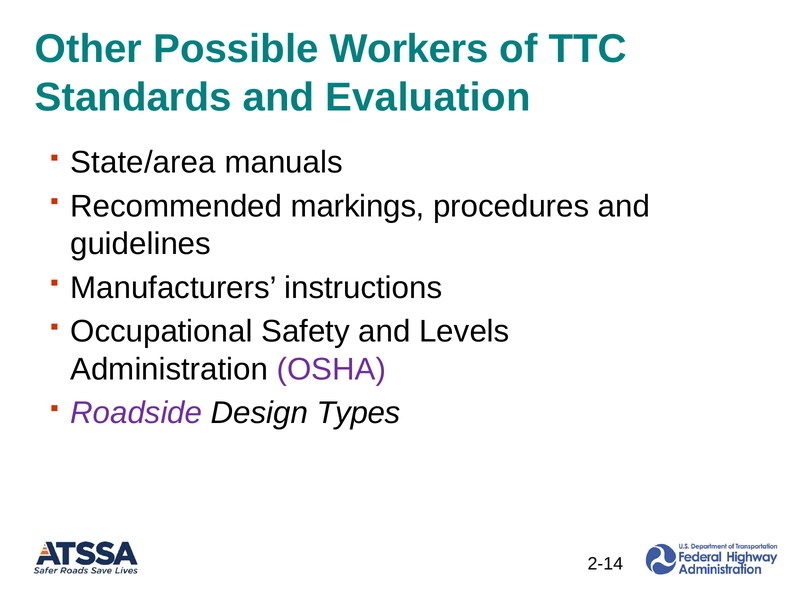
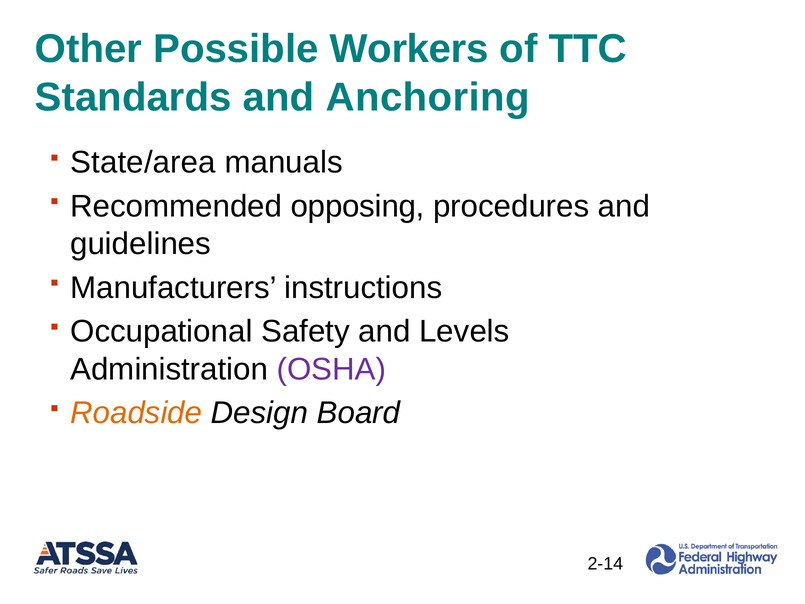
Evaluation: Evaluation -> Anchoring (428, 97)
markings: markings -> opposing (358, 206)
Roadside colour: purple -> orange (136, 413)
Types: Types -> Board (359, 413)
